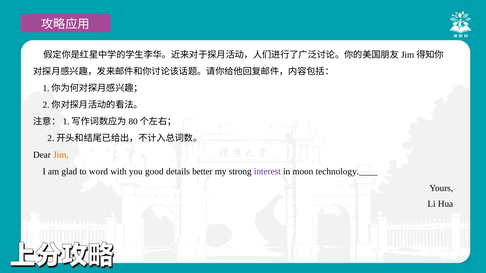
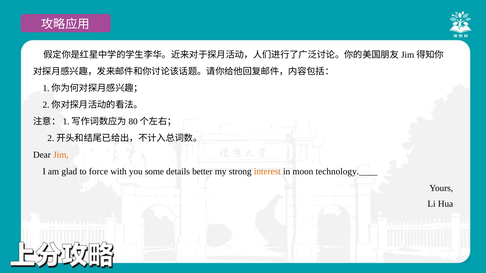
word: word -> force (98, 172)
good: good -> some (154, 172)
interest colour: purple -> orange (267, 172)
